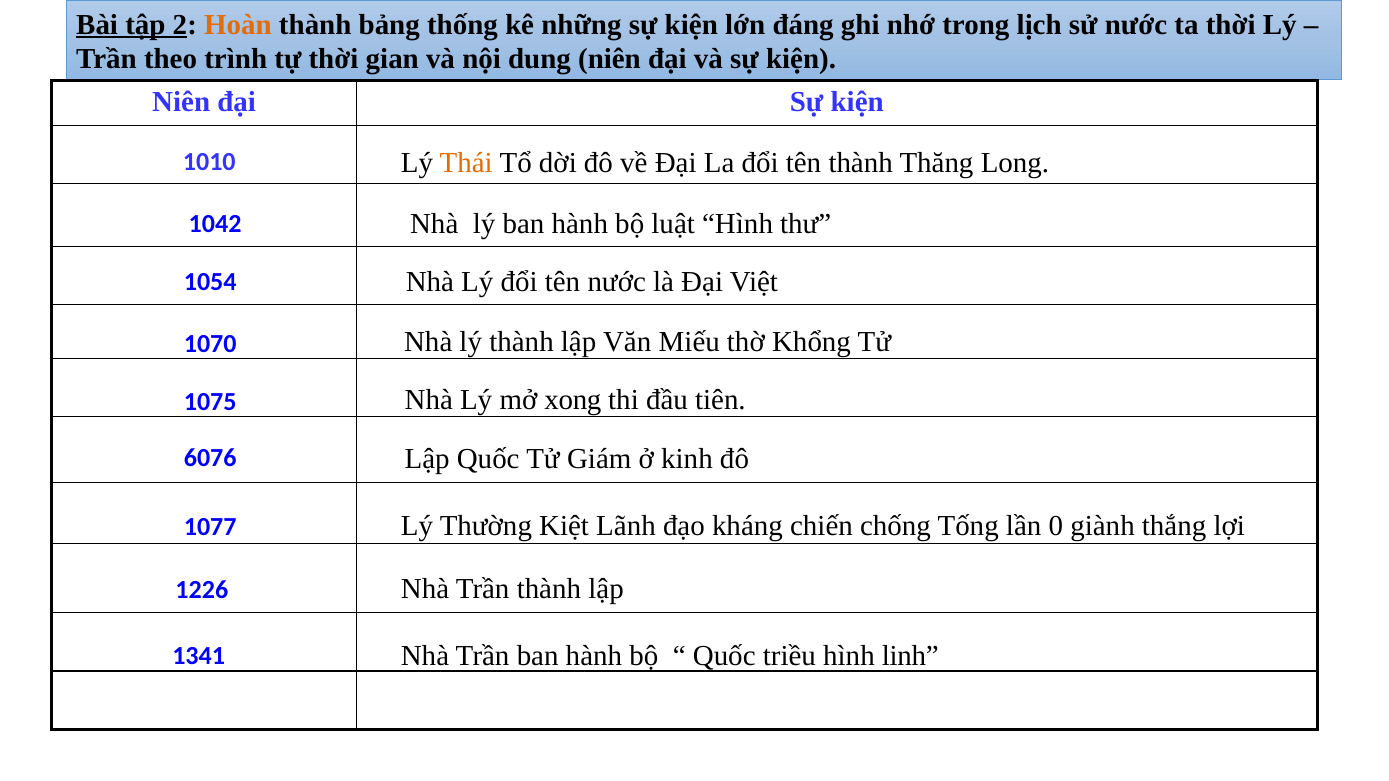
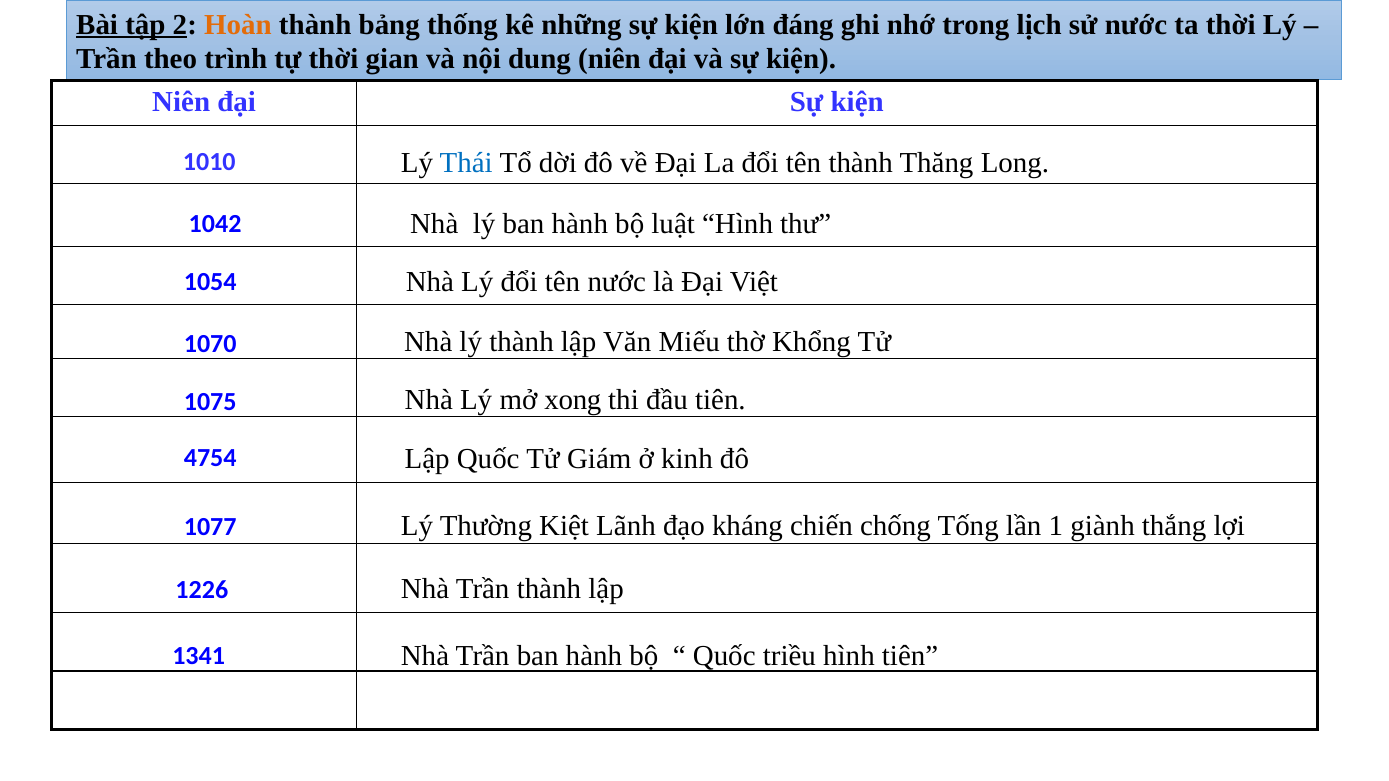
Thái colour: orange -> blue (466, 163)
6076: 6076 -> 4754 (210, 458)
0: 0 -> 1 (1056, 526)
hình linh: linh -> tiên (910, 656)
